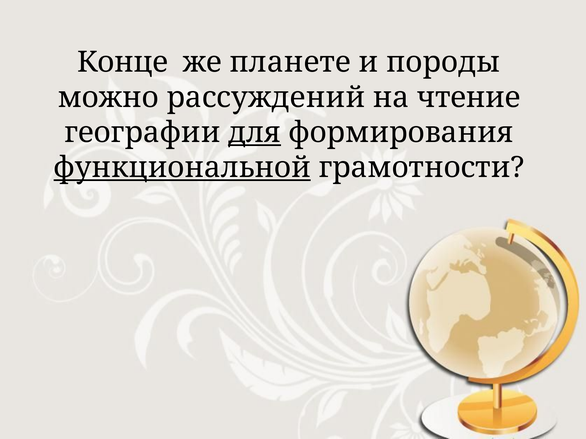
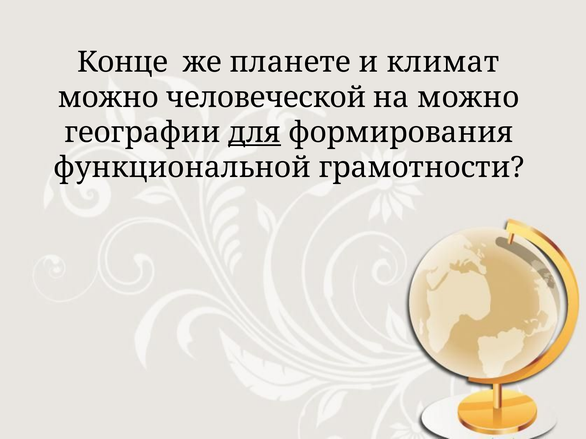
породы: породы -> климат (443, 62)
рассуждений: рассуждений -> человеческой (266, 97)
на чтение: чтение -> можно (468, 97)
функциональной underline: present -> none (182, 168)
